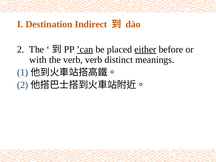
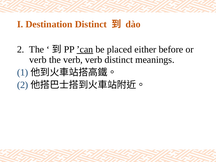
Destination Indirect: Indirect -> Distinct (91, 24)
either underline: present -> none (145, 49)
with: with -> verb (38, 60)
